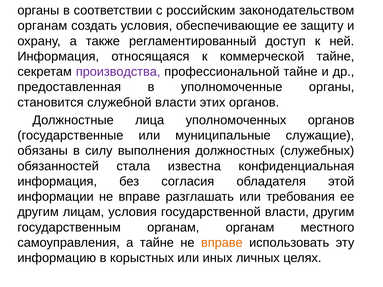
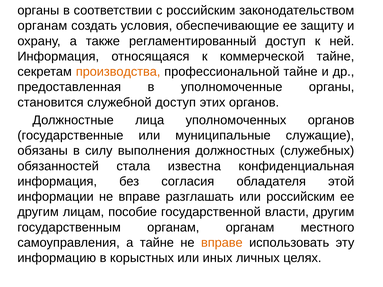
производства colour: purple -> orange (118, 72)
служебной власти: власти -> доступ (176, 102)
или требования: требования -> российским (301, 197)
лицам условия: условия -> пособие (133, 212)
